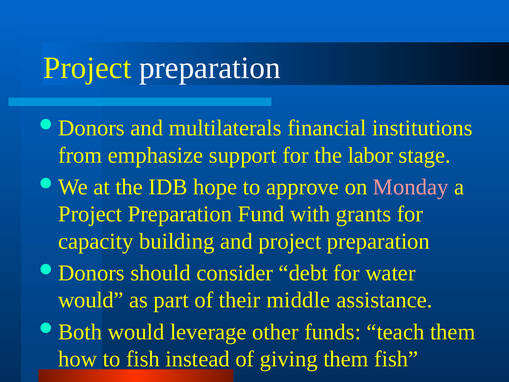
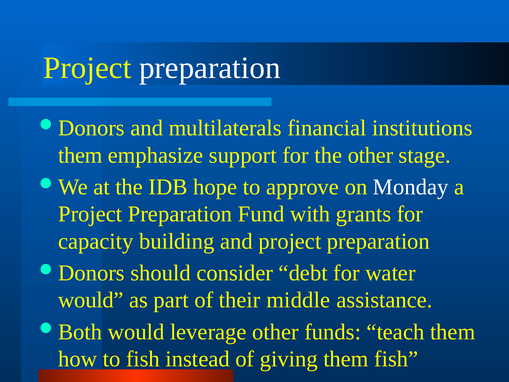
from: from -> them (80, 155)
the labor: labor -> other (370, 155)
Monday colour: pink -> white (411, 187)
